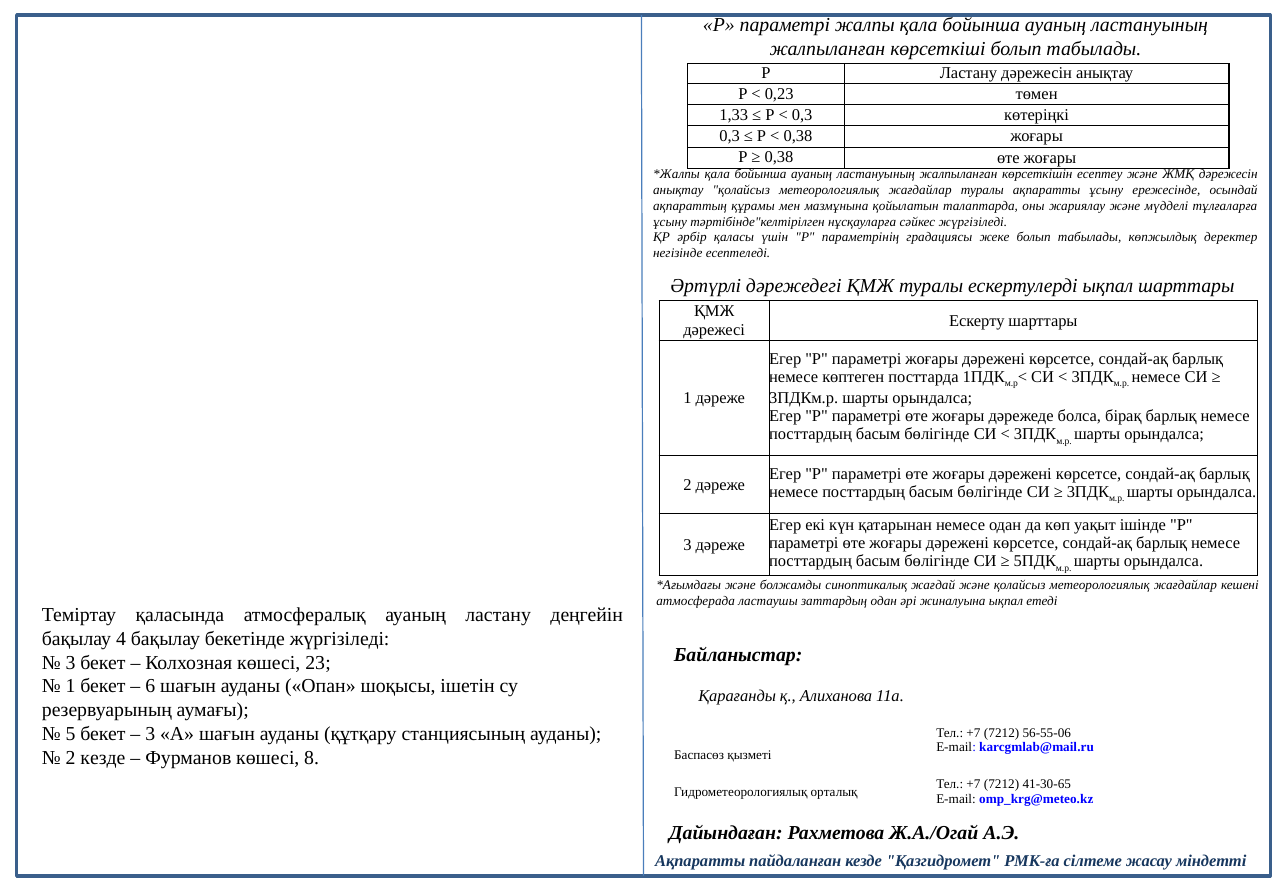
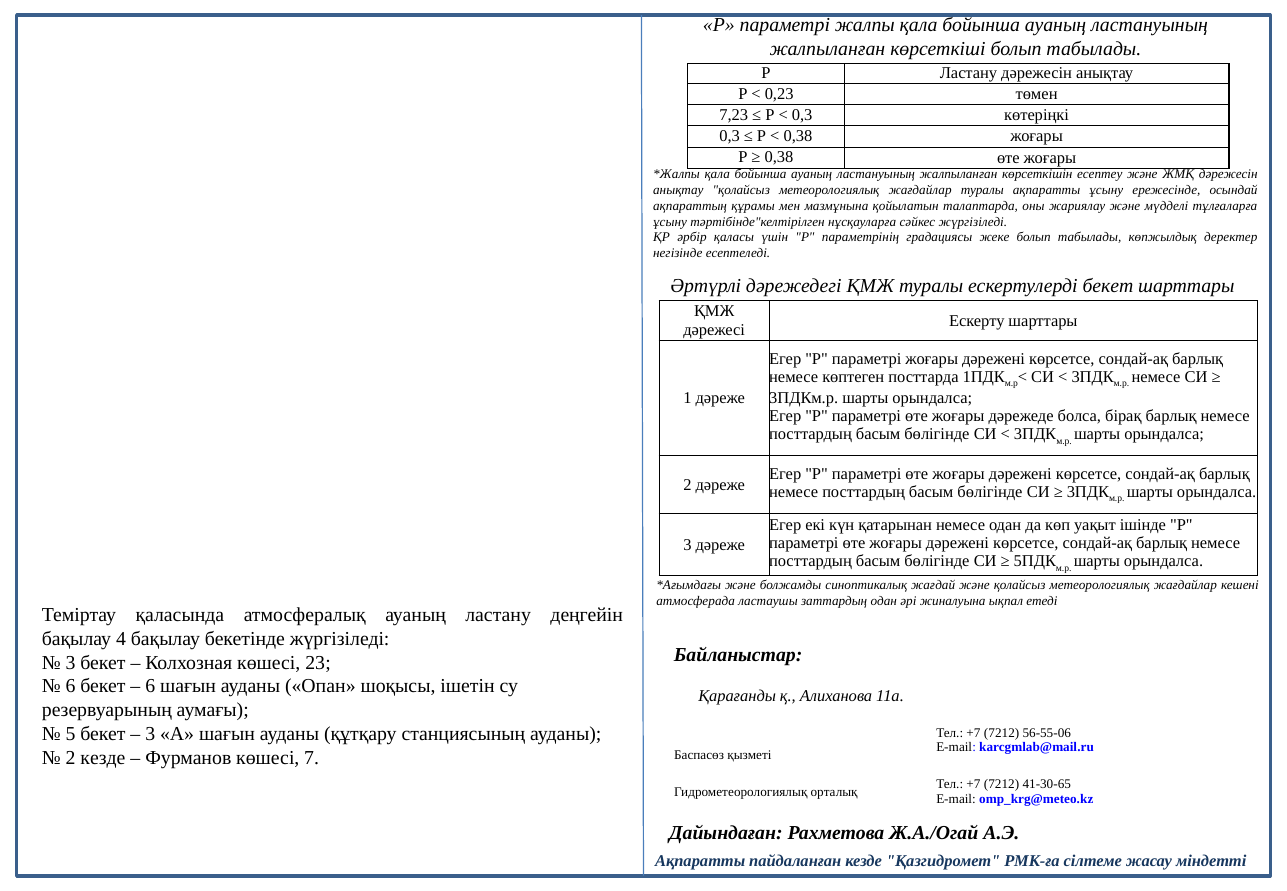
1,33: 1,33 -> 7,23 (734, 115)
ескертулерді ықпал: ықпал -> бекет (1108, 286)
1: 1 -> 6 (71, 686)
8: 8 -> 7 (312, 758)
